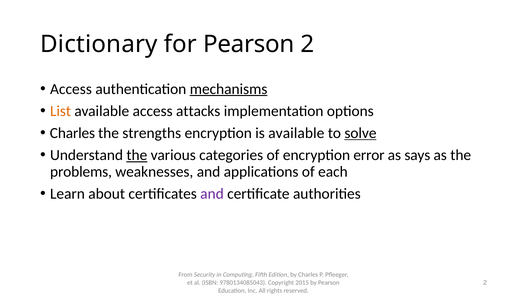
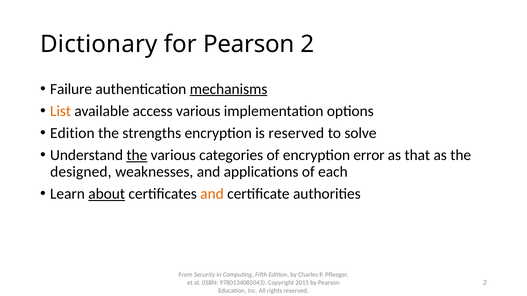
Access: Access -> Failure (71, 89)
access attacks: attacks -> various (198, 111)
Charles: Charles -> Edition (72, 133)
is available: available -> reserved (296, 133)
solve underline: present -> none (360, 133)
says: says -> that (417, 155)
problems: problems -> designed (81, 172)
about underline: none -> present (107, 194)
and colour: purple -> orange (212, 194)
